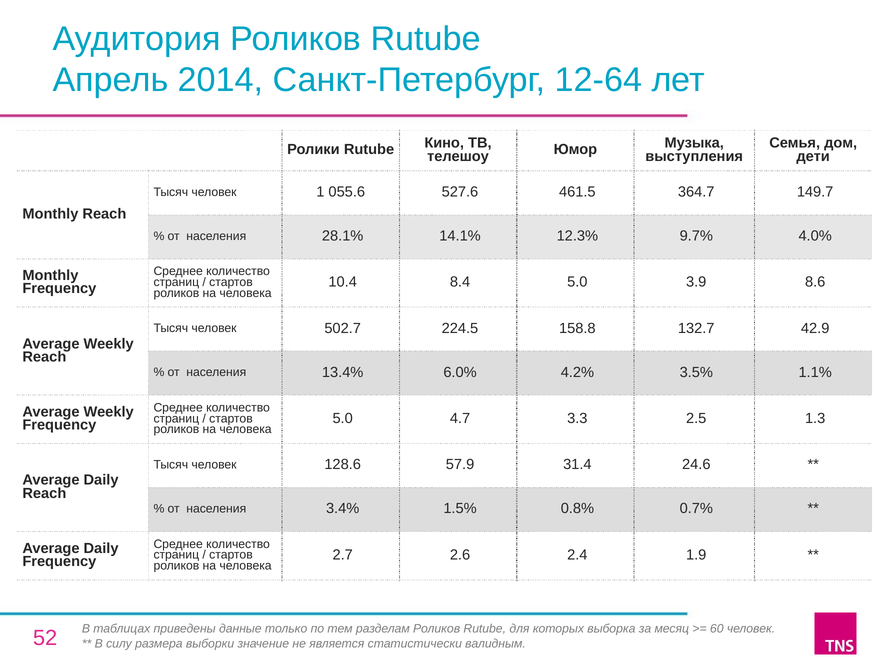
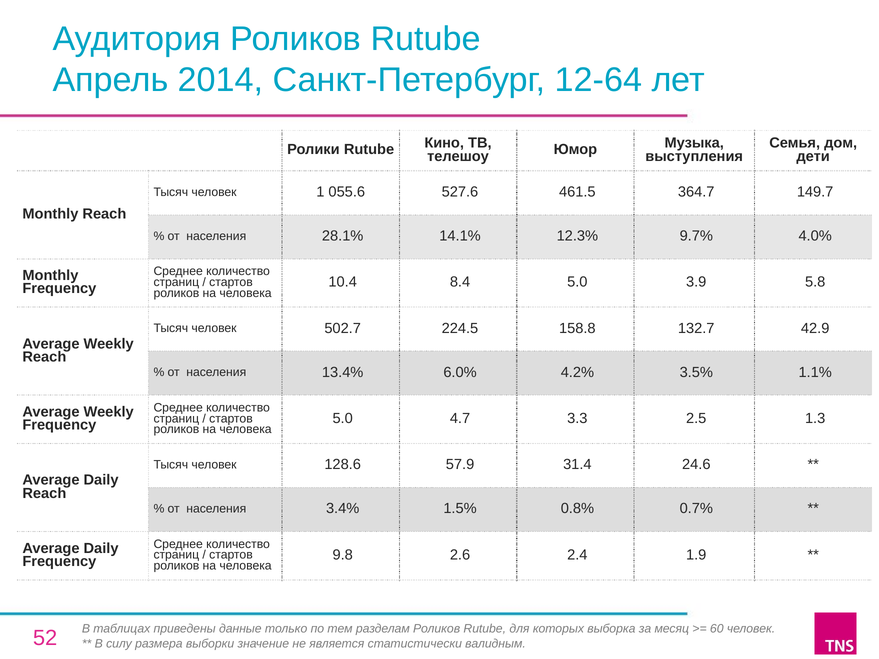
8.6: 8.6 -> 5.8 (815, 282)
2.7: 2.7 -> 9.8 (343, 555)
